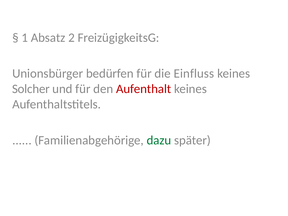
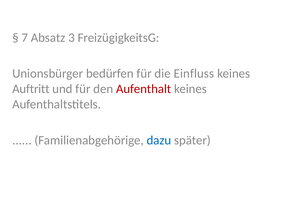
1: 1 -> 7 (25, 38)
2: 2 -> 3 (71, 38)
Solcher: Solcher -> Auftritt (31, 89)
dazu colour: green -> blue (159, 140)
